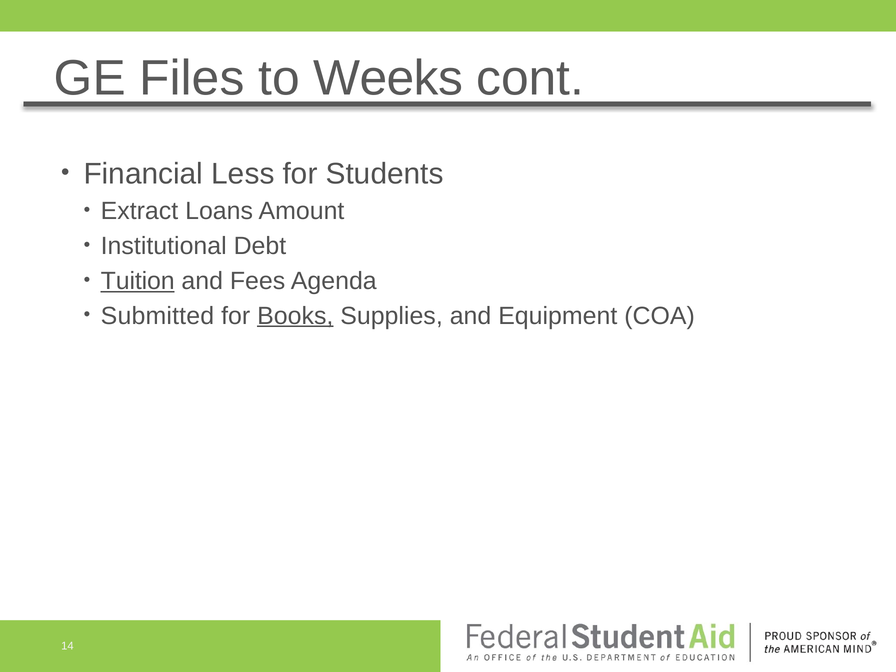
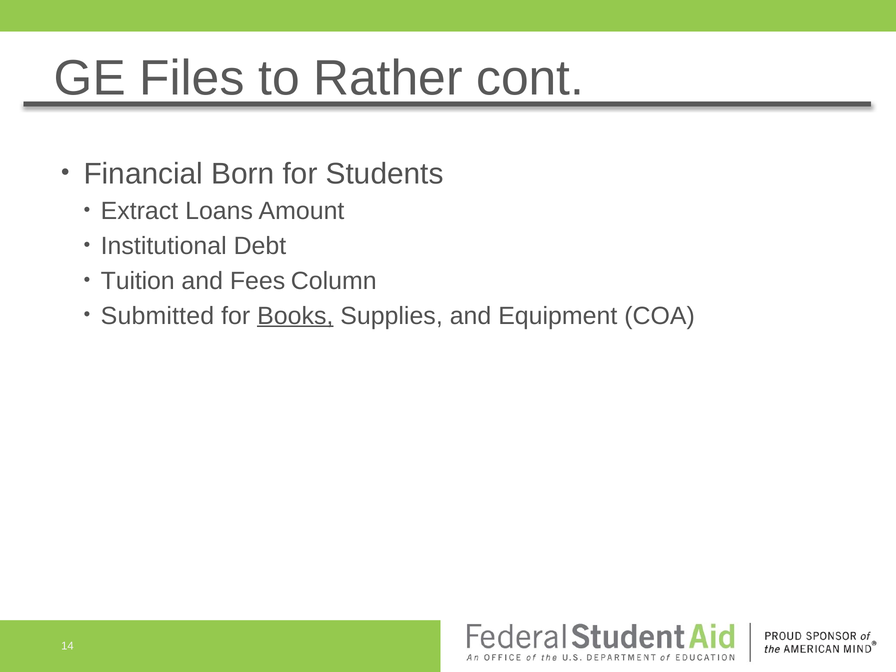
Weeks: Weeks -> Rather (388, 78)
Less: Less -> Born (243, 174)
Tuition underline: present -> none (138, 281)
Agenda: Agenda -> Column (334, 281)
